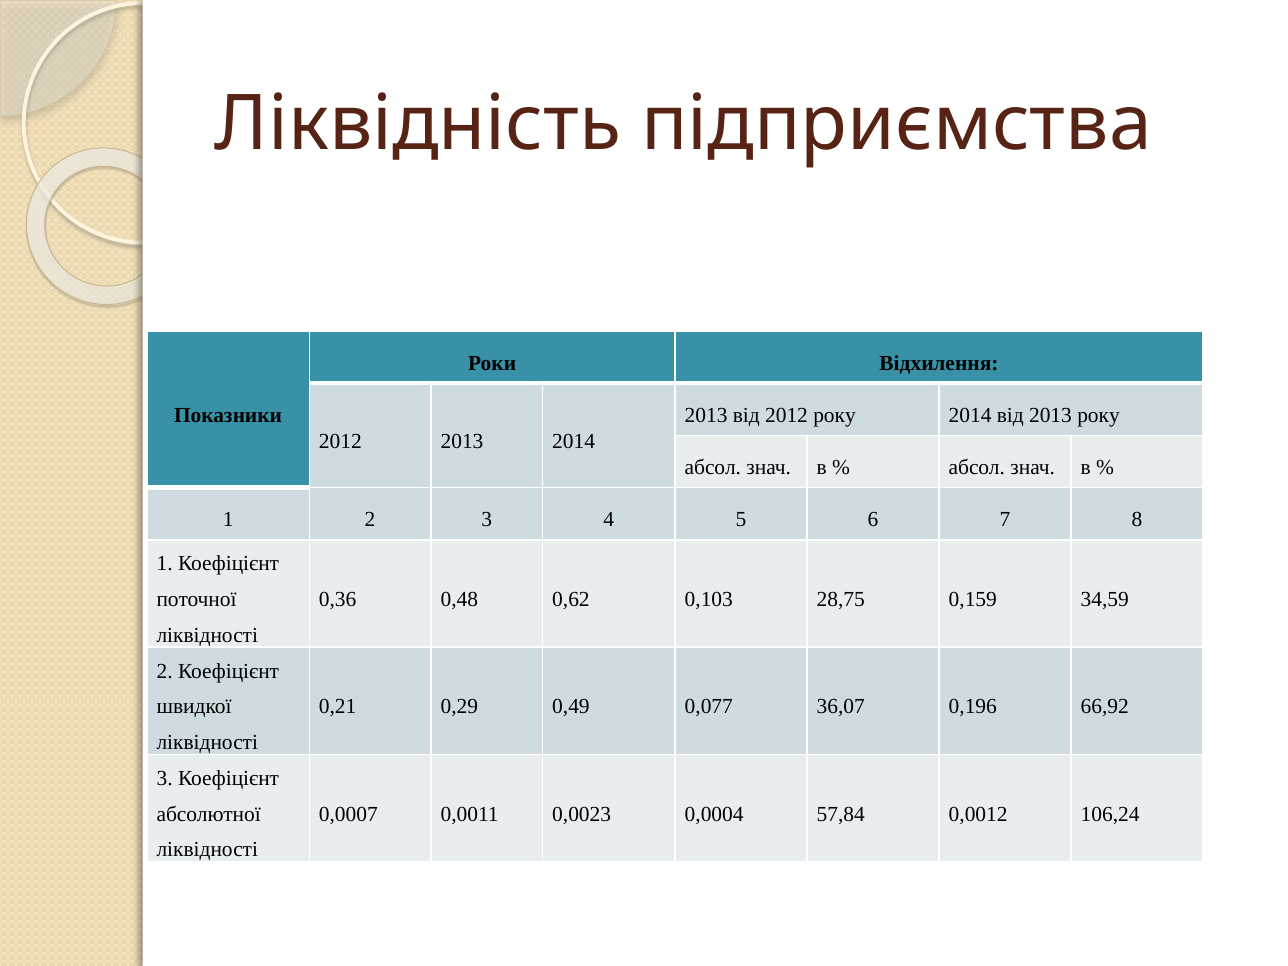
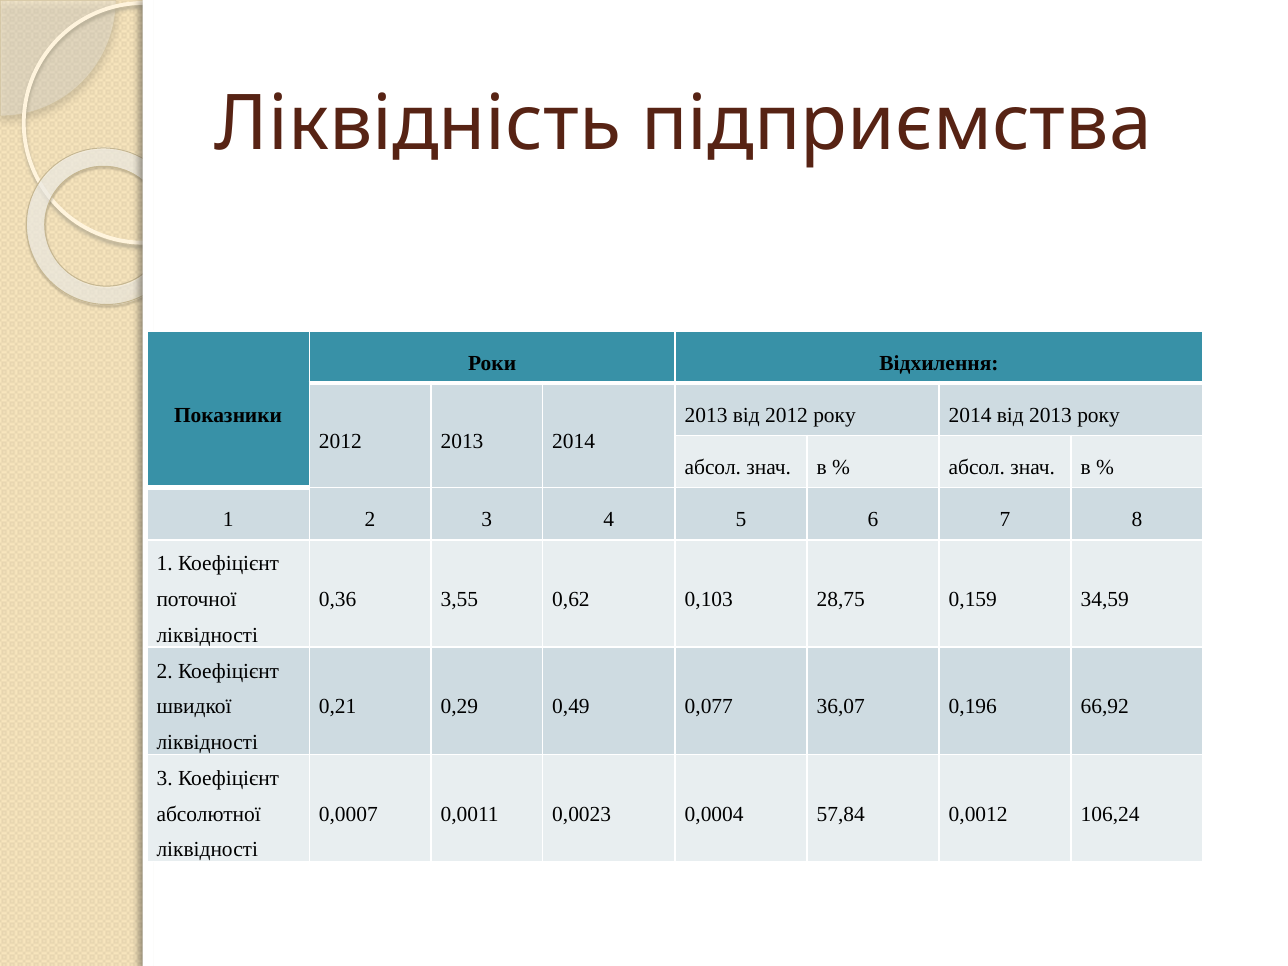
0,48: 0,48 -> 3,55 (459, 599)
